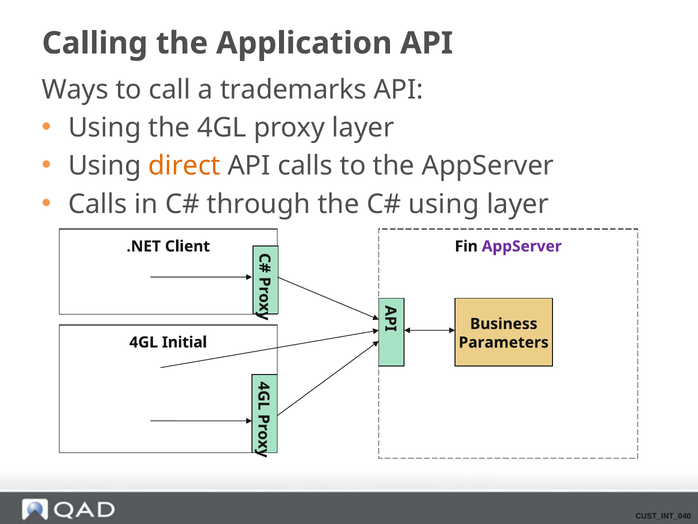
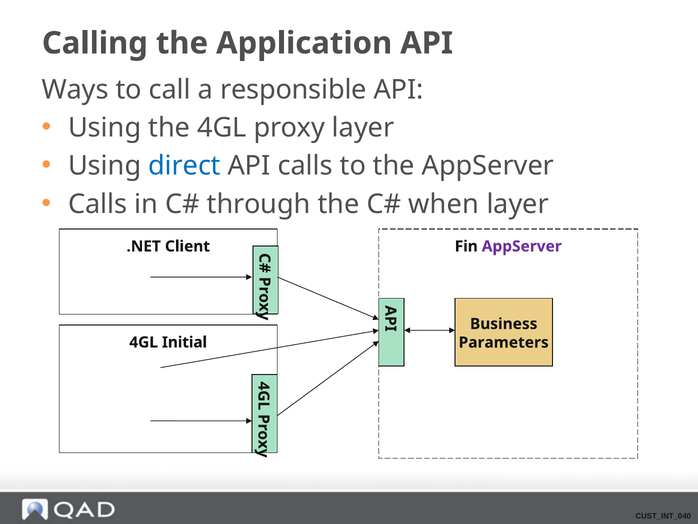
trademarks: trademarks -> responsible (293, 90)
direct colour: orange -> blue (184, 166)
using: using -> when (444, 204)
